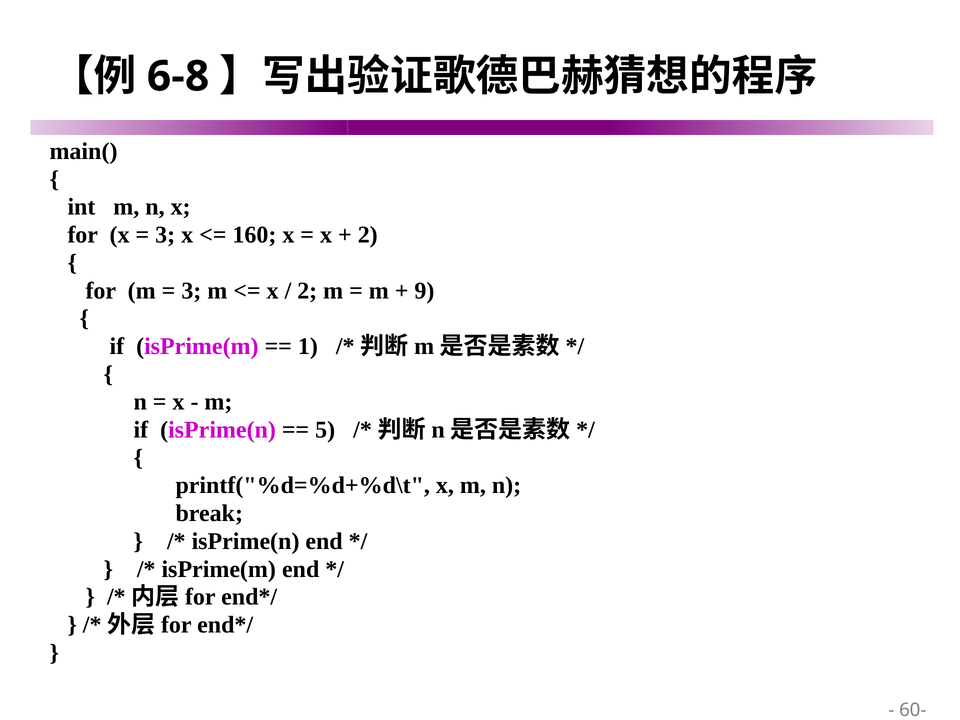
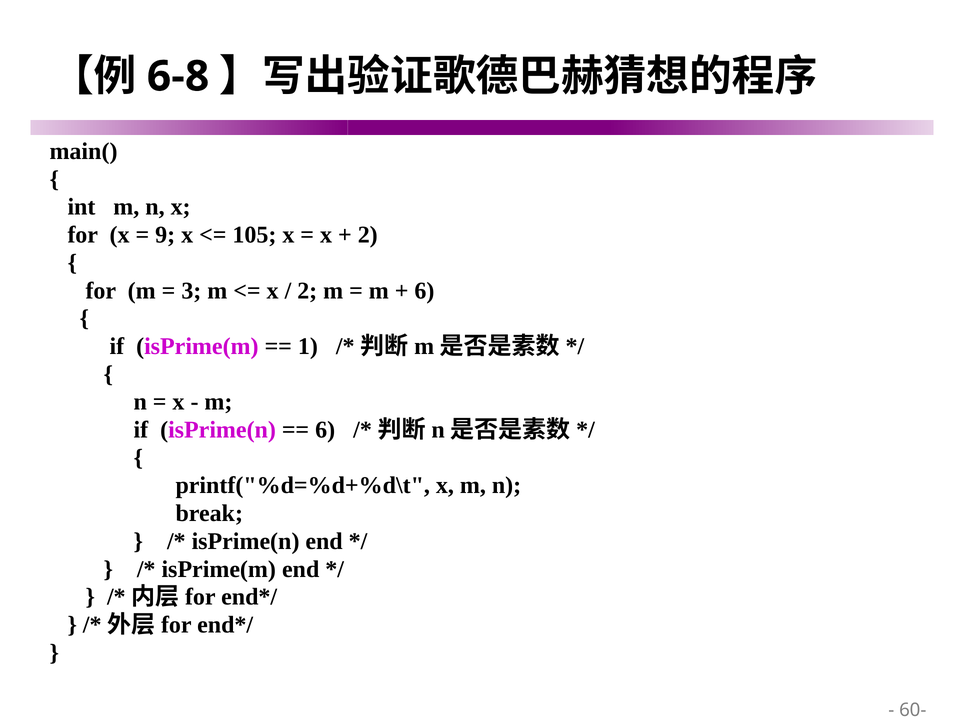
3: 3 -> 9 (165, 235)
160: 160 -> 105 (254, 235)
9: 9 -> 6 (424, 291)
5: 5 -> 6 (325, 430)
